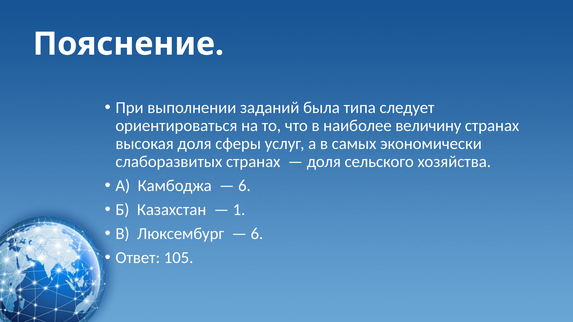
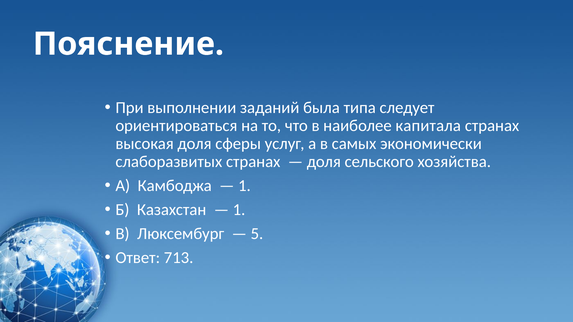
величину: величину -> капитала (428, 126)
6: 6 -> 1 (244, 186)
6: 6 -> 5 (257, 234)
105: 105 -> 713 (179, 258)
